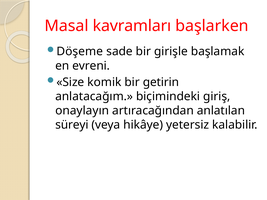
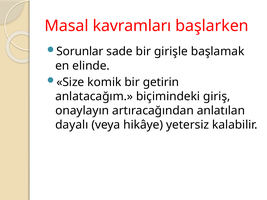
Döşeme: Döşeme -> Sorunlar (80, 52)
evreni: evreni -> elinde (91, 66)
süreyi: süreyi -> dayalı (72, 125)
